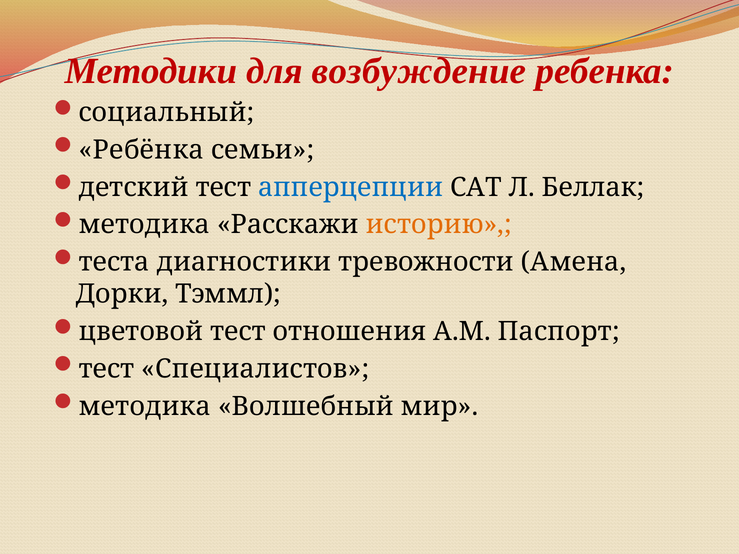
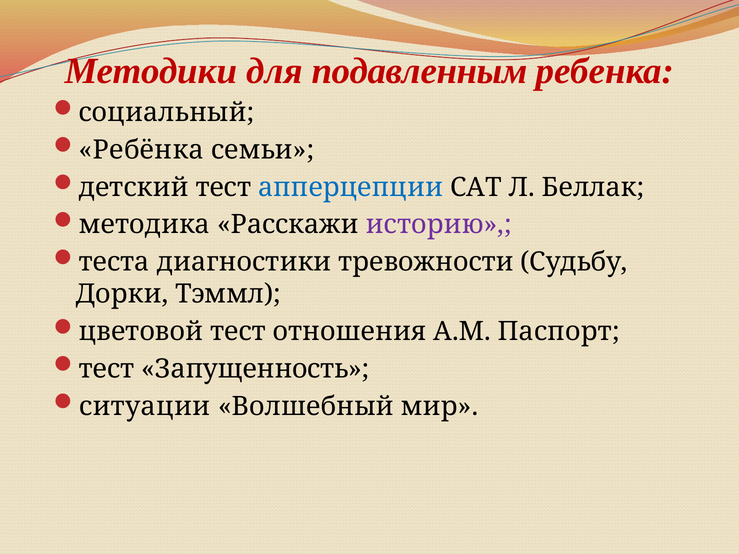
возбуждение: возбуждение -> подавленным (419, 71)
историю colour: orange -> purple (439, 225)
Амена: Амена -> Судьбу (574, 262)
Специалистов: Специалистов -> Запущенность (256, 369)
методика: методика -> ситуации (145, 406)
